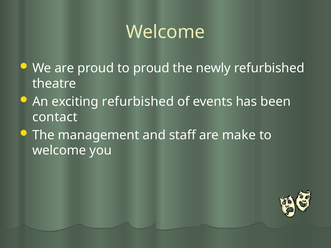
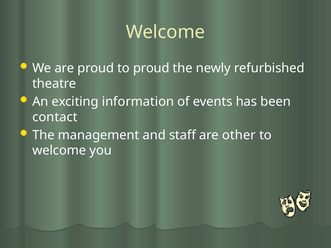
exciting refurbished: refurbished -> information (138, 102)
make: make -> other (239, 135)
